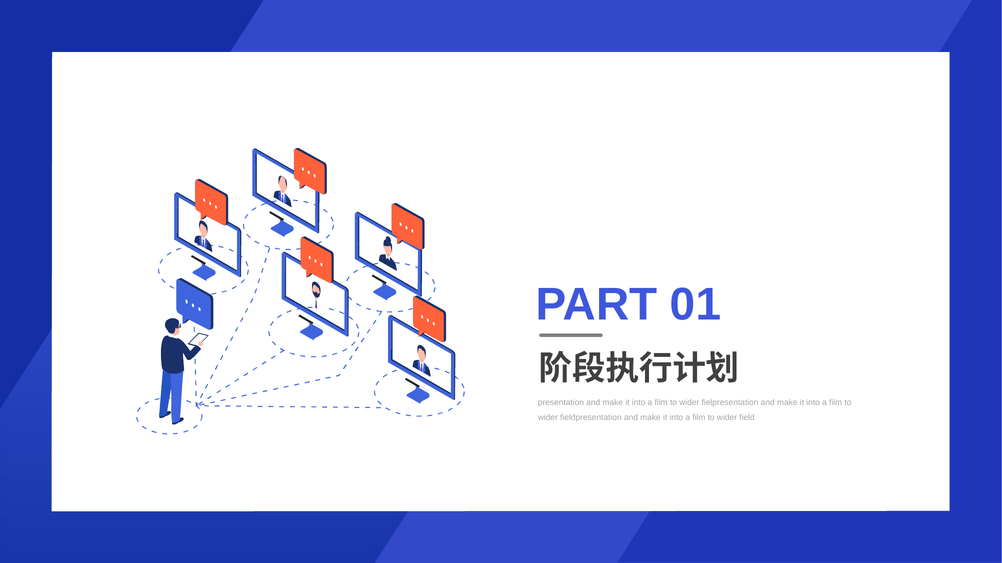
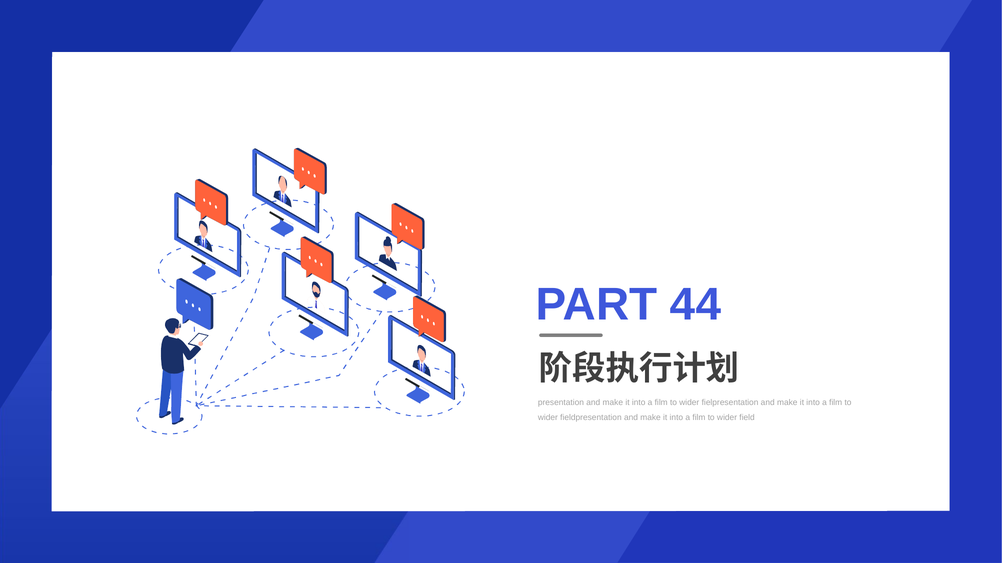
01: 01 -> 44 (696, 305)
